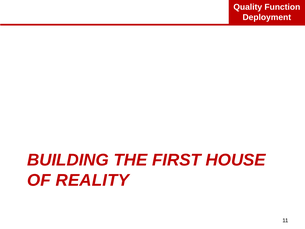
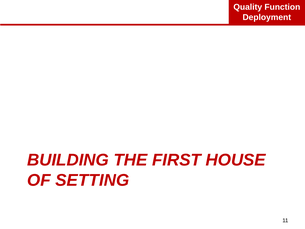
REALITY: REALITY -> SETTING (92, 180)
